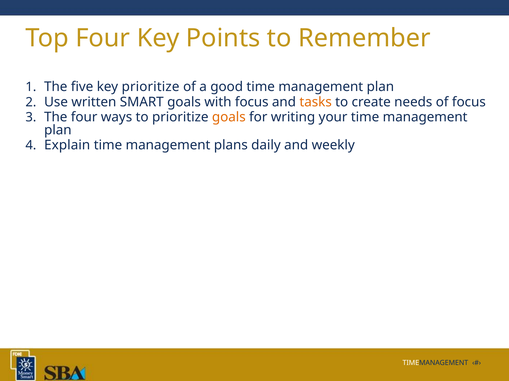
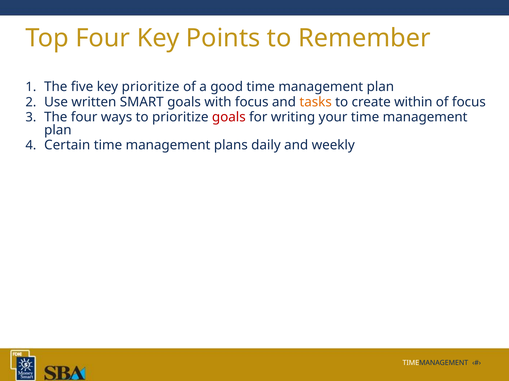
needs: needs -> within (413, 102)
goals colour: orange -> red (229, 117)
Explain: Explain -> Certain (67, 145)
